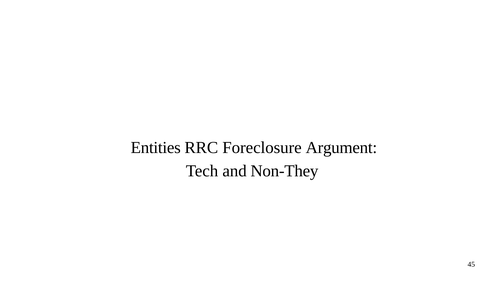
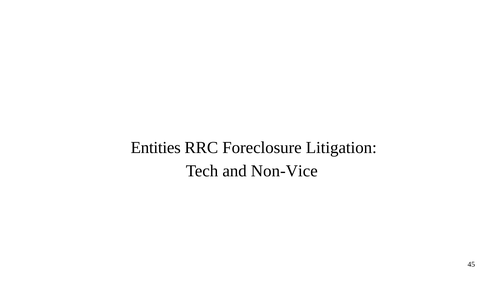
Argument: Argument -> Litigation (341, 148)
Non-They: Non-They -> Non-Vice (284, 171)
